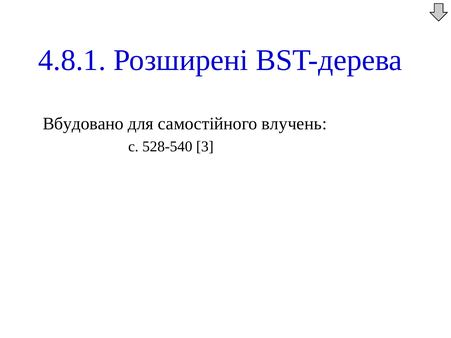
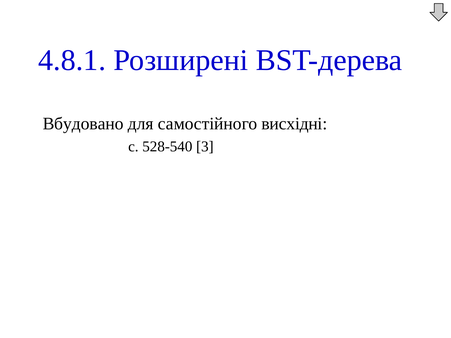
влучень: влучень -> висхідні (294, 124)
